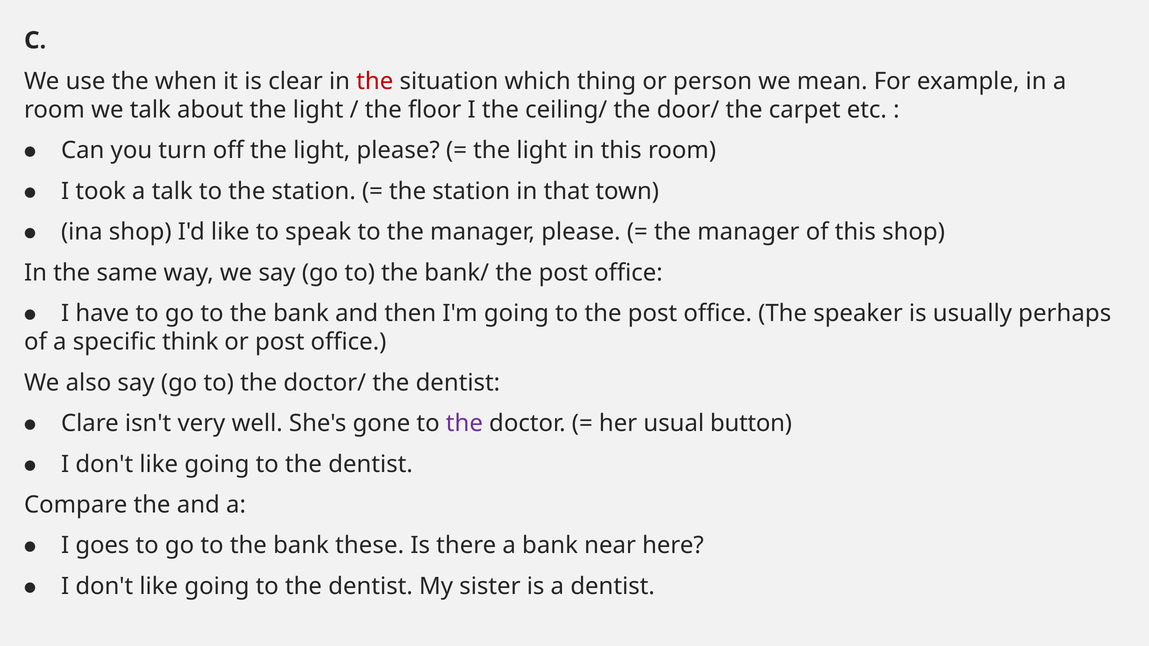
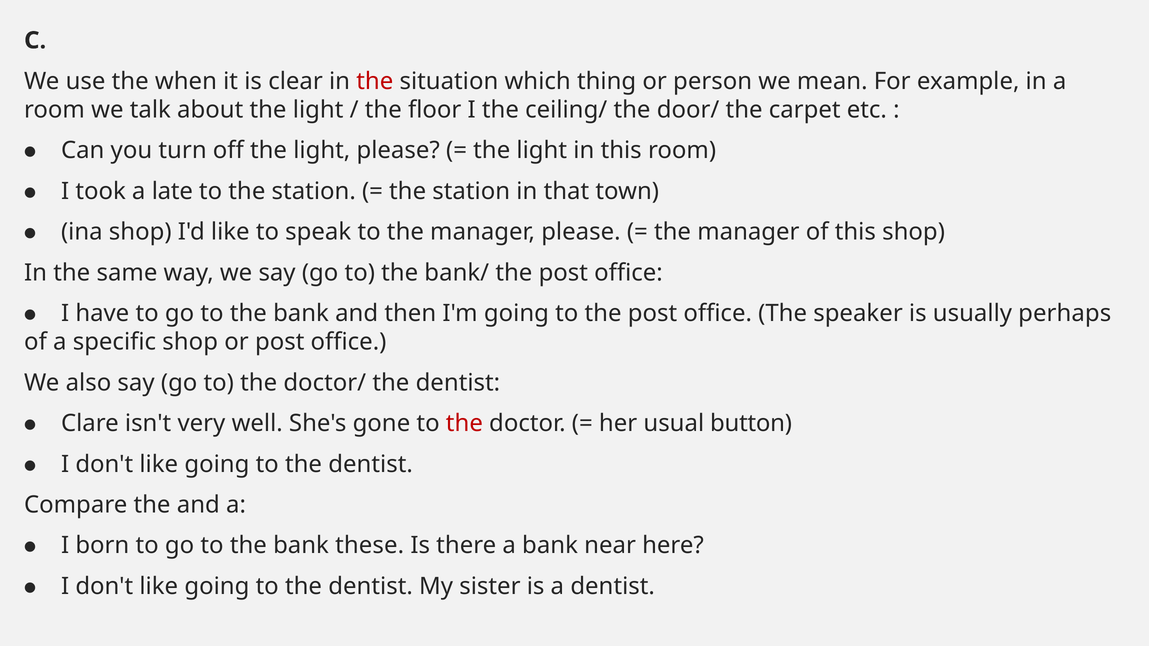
a talk: talk -> late (172, 191)
specific think: think -> shop (190, 342)
the colour: purple -> red (464, 424)
goes: goes -> born (102, 546)
